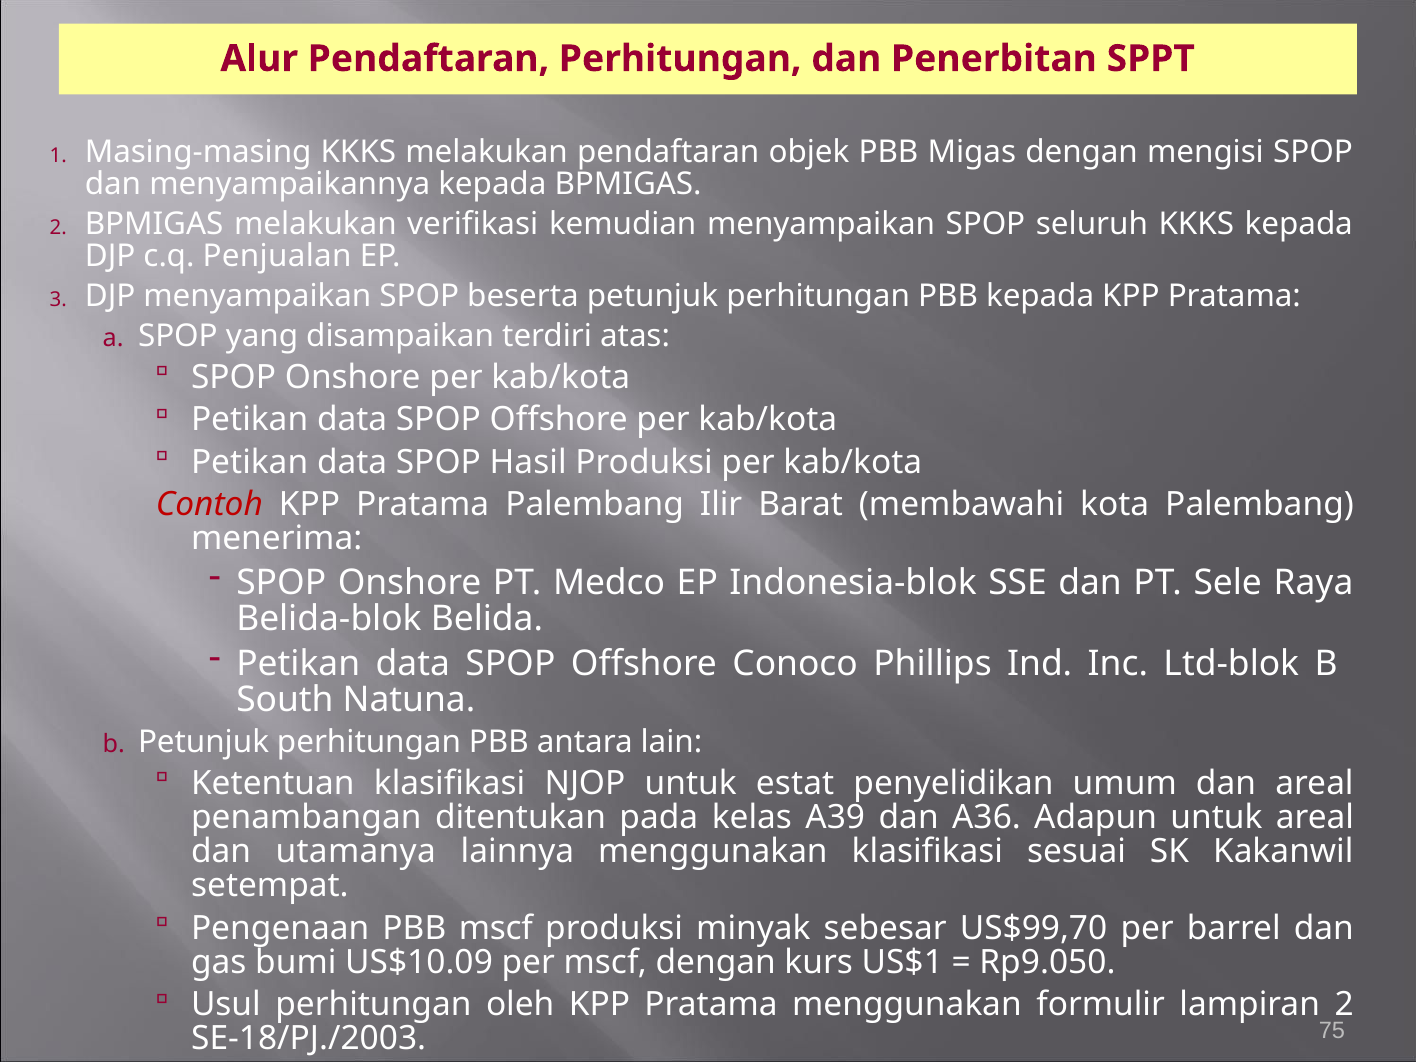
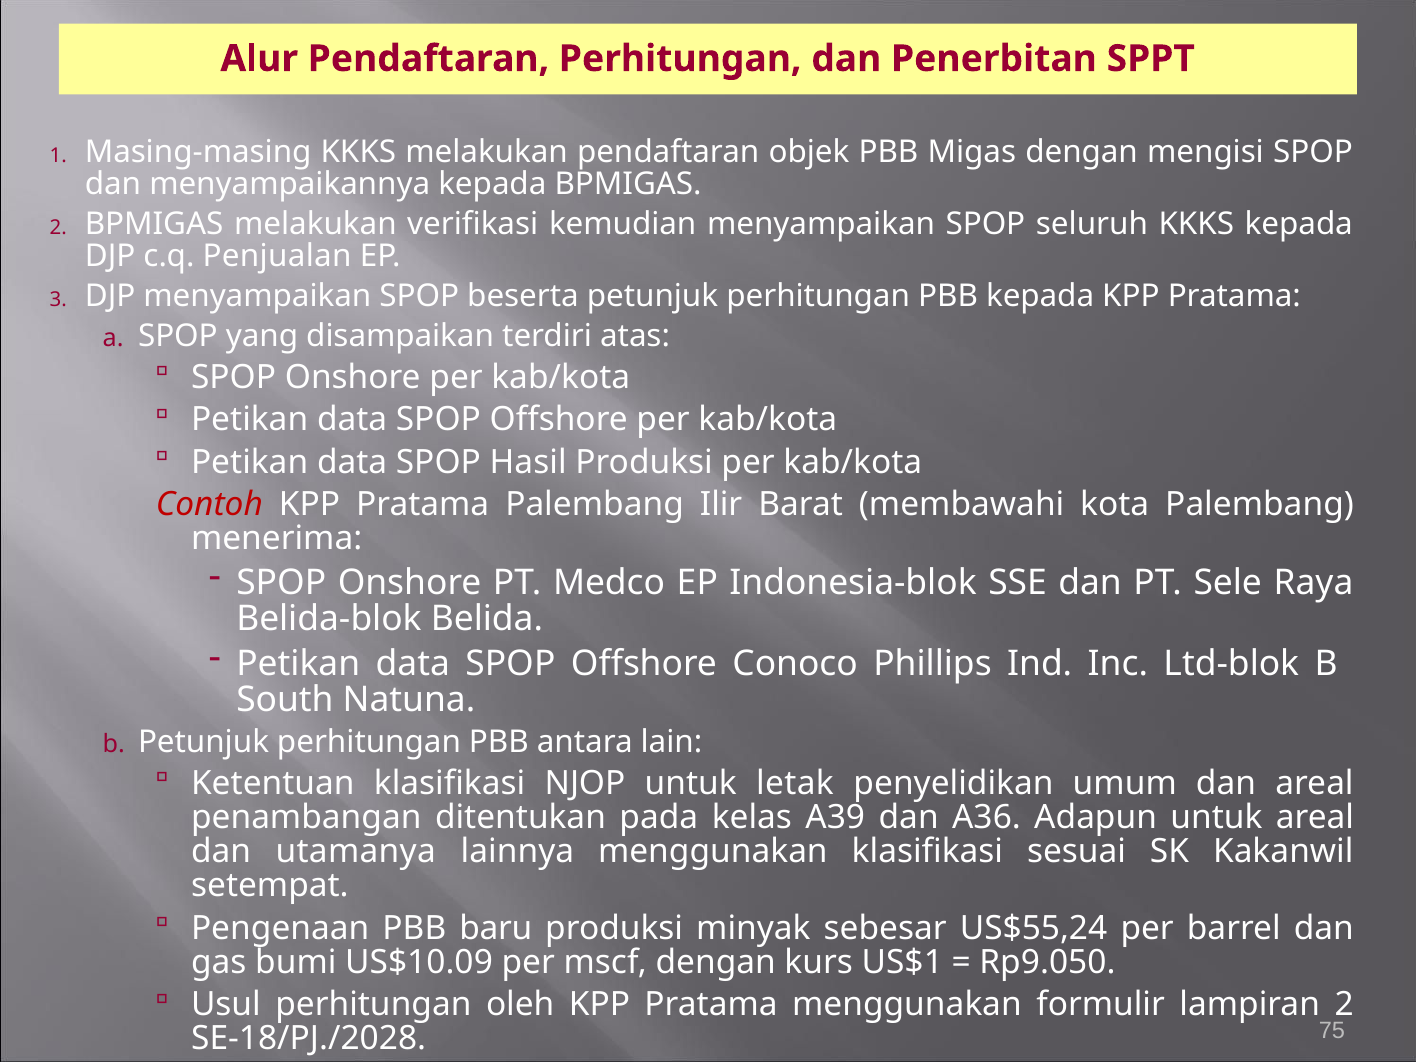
estat: estat -> letak (795, 783)
PBB mscf: mscf -> baru (496, 928)
US$99,70: US$99,70 -> US$55,24 (1034, 928)
SE-18/PJ./2003: SE-18/PJ./2003 -> SE-18/PJ./2028 (309, 1039)
